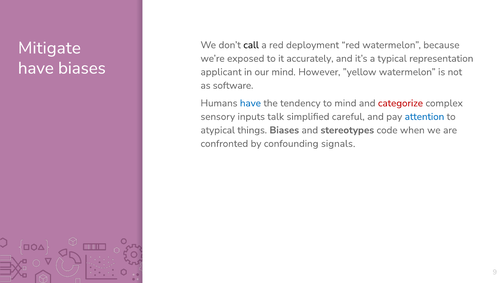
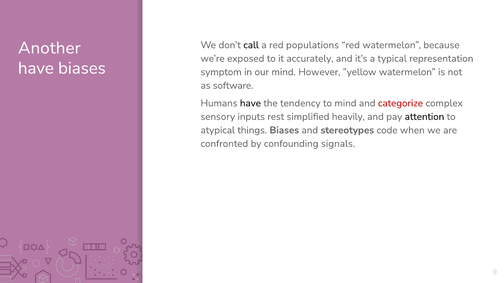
deployment: deployment -> populations (313, 45)
Mitigate: Mitigate -> Another (49, 48)
applicant: applicant -> symptom (221, 72)
have colour: blue -> black (250, 103)
talk: talk -> rest (276, 117)
careful: careful -> heavily (348, 117)
attention colour: blue -> black (424, 117)
